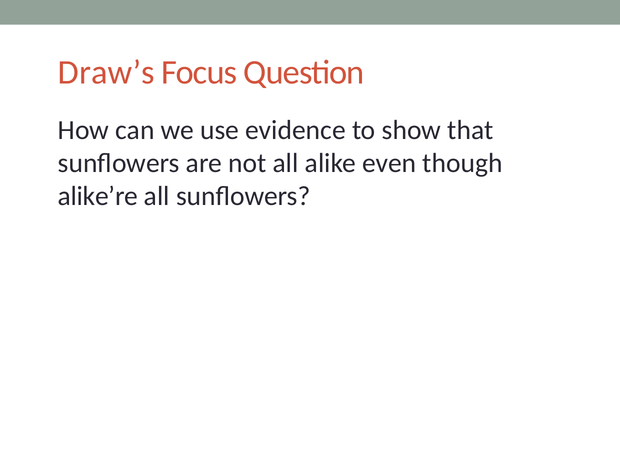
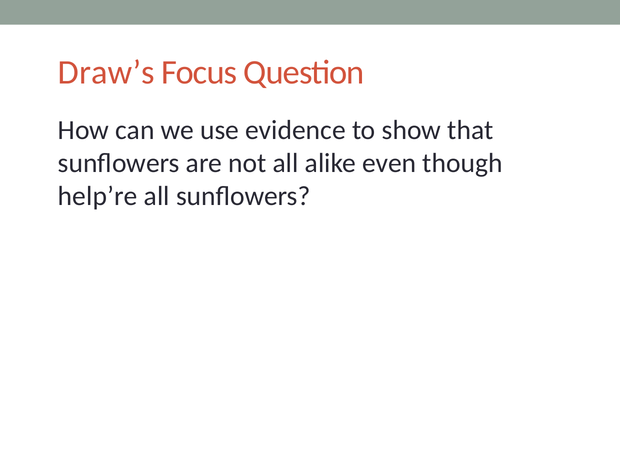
alike’re: alike’re -> help’re (98, 196)
